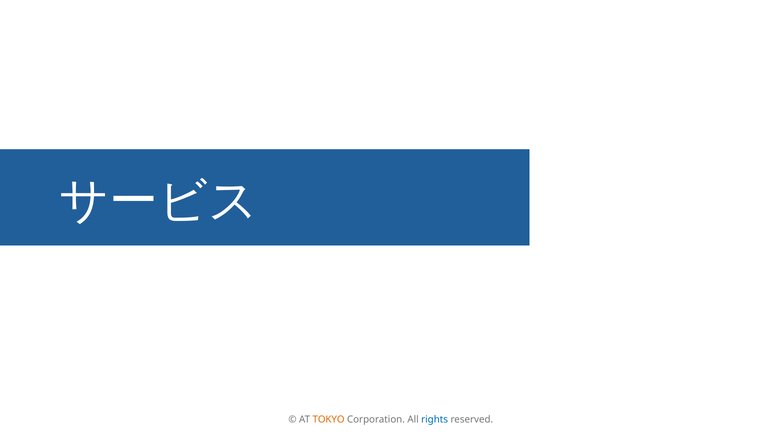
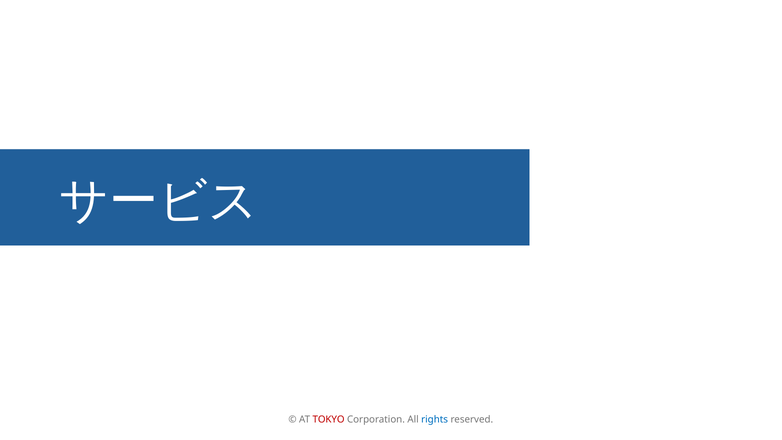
TOKYO colour: orange -> red (329, 419)
